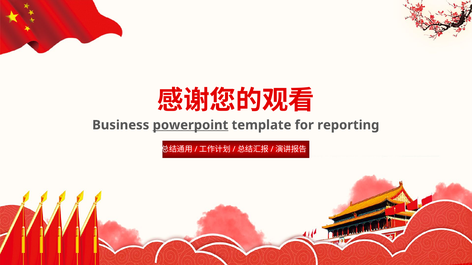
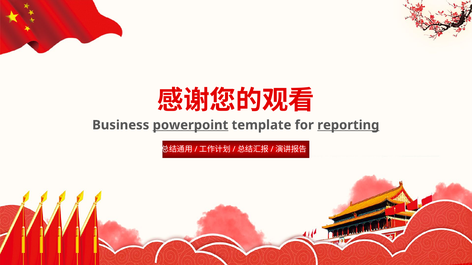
reporting underline: none -> present (348, 125)
